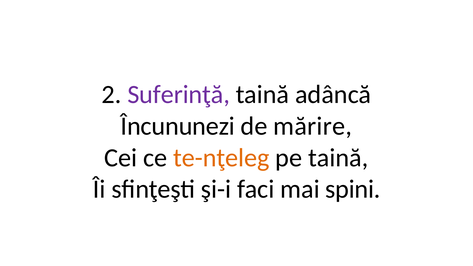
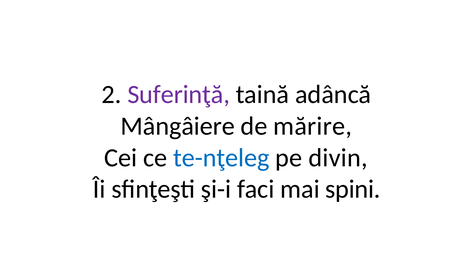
Încununezi: Încununezi -> Mângâiere (178, 126)
te-nţeleg colour: orange -> blue (221, 158)
pe taină: taină -> divin (338, 158)
